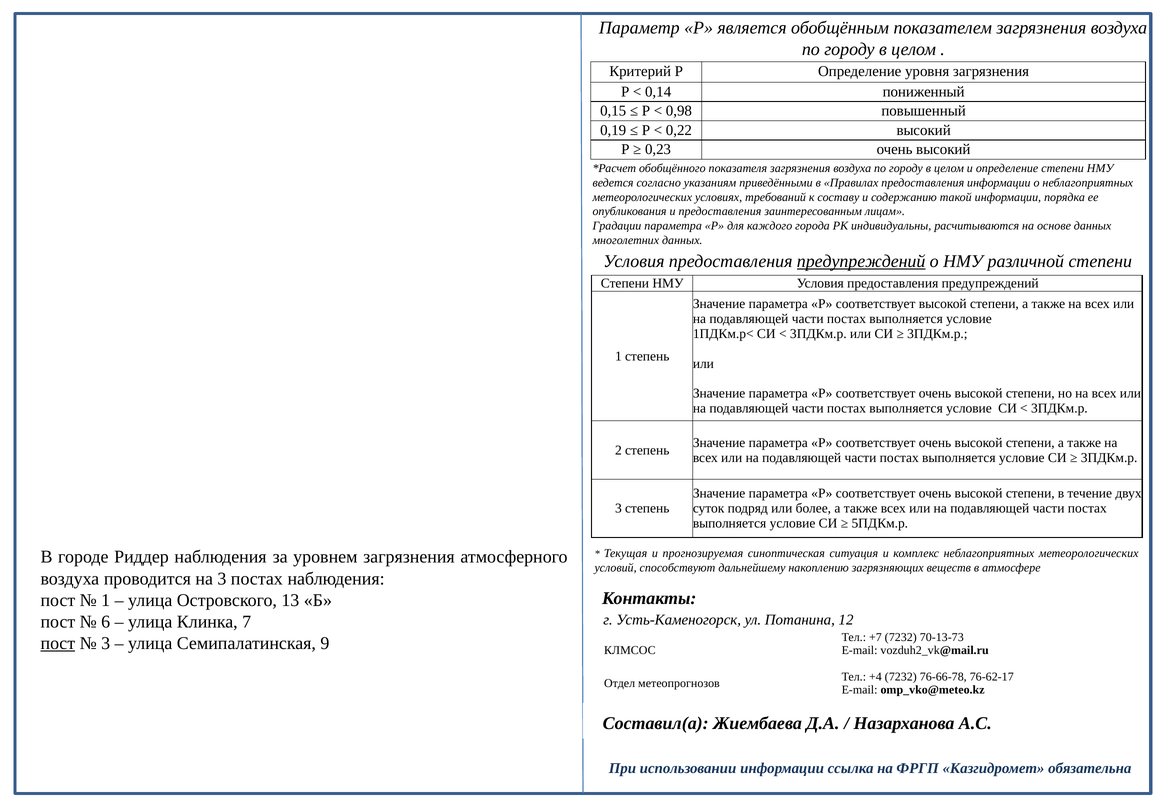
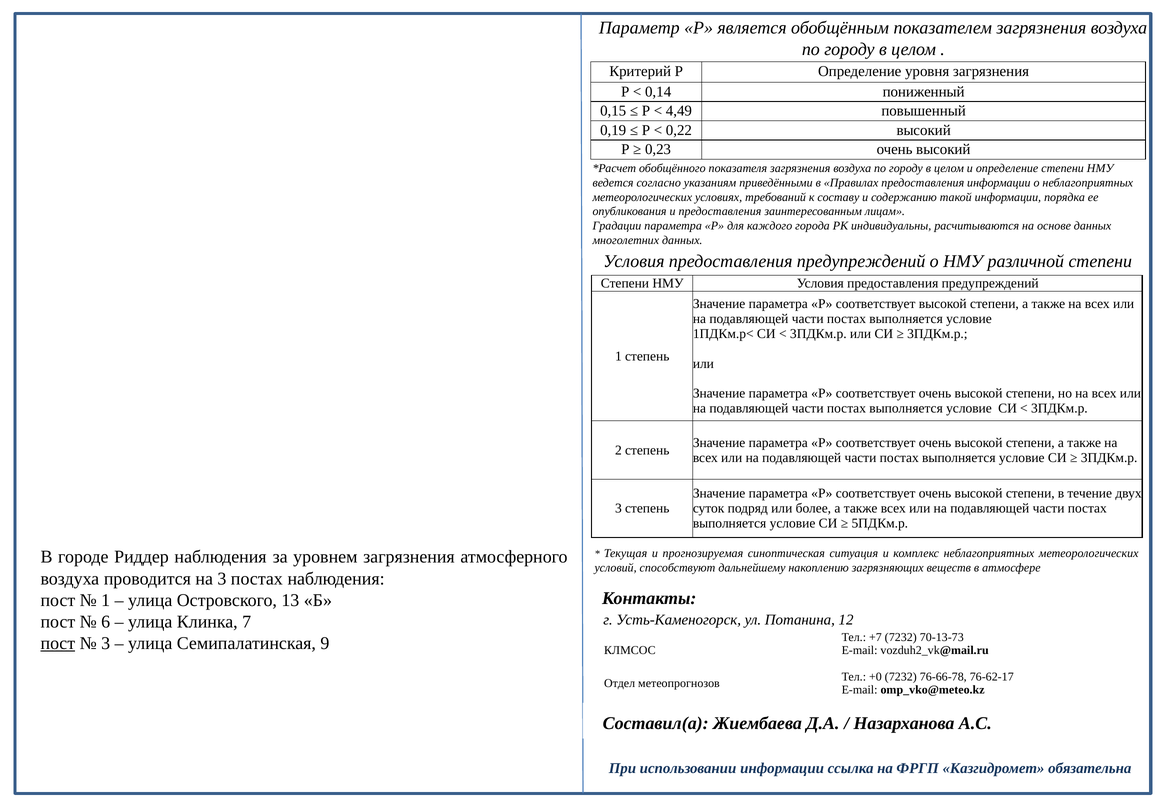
0,98: 0,98 -> 4,49 (679, 111)
предупреждений underline: present -> none (861, 261)
+4: +4 -> +0 (875, 677)
